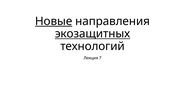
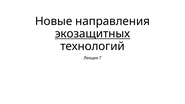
Новые underline: present -> none (54, 21)
